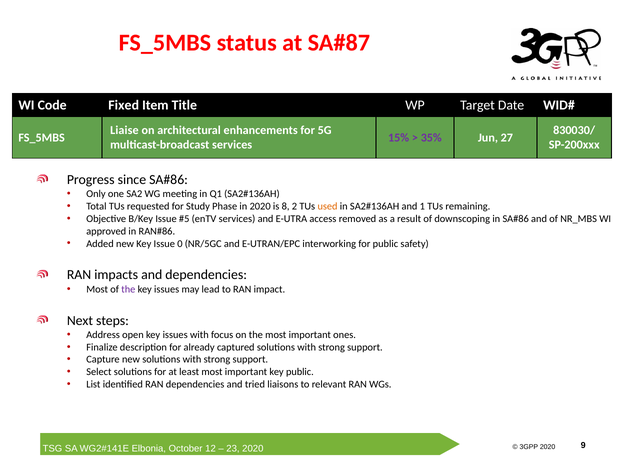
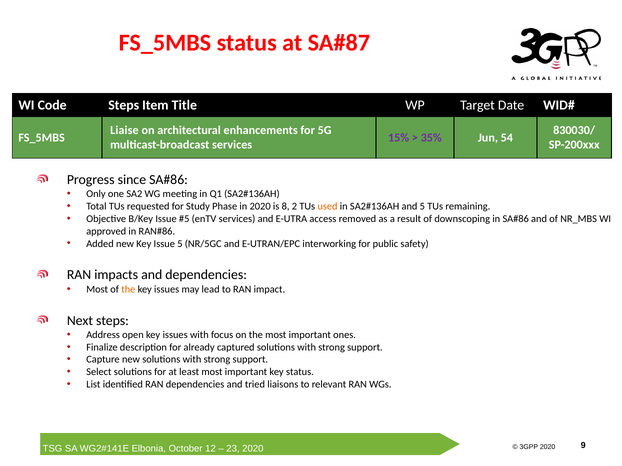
Code Fixed: Fixed -> Steps (124, 105)
27: 27 -> 54 (507, 138)
and 1: 1 -> 5 (422, 207)
Issue 0: 0 -> 5 (180, 244)
the colour: purple -> orange (128, 289)
key public: public -> status (300, 372)
